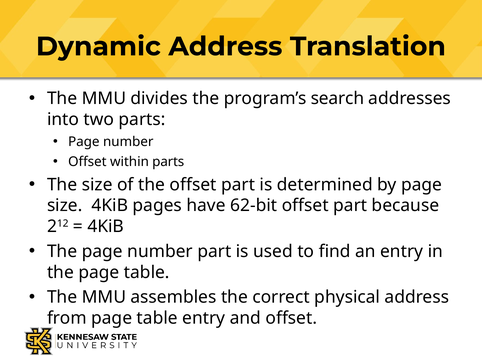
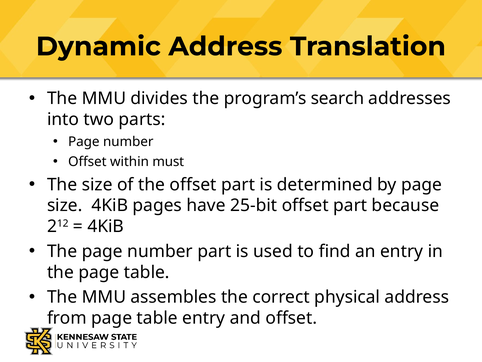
within parts: parts -> must (168, 162)
62-bit: 62-bit -> 25-bit (254, 205)
